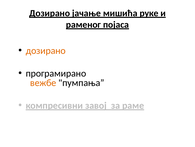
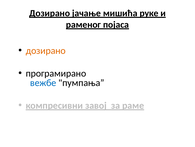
вежбе colour: orange -> blue (43, 82)
